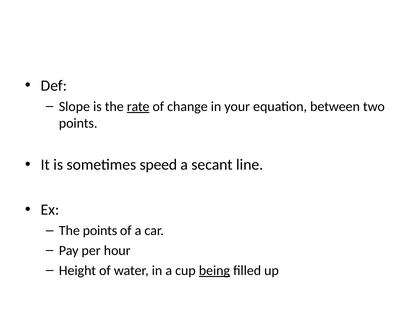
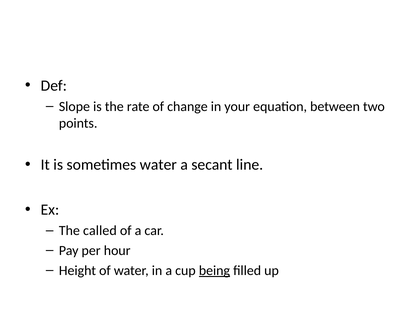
rate underline: present -> none (138, 106)
sometimes speed: speed -> water (158, 165)
The points: points -> called (100, 230)
